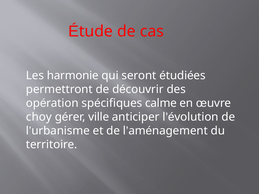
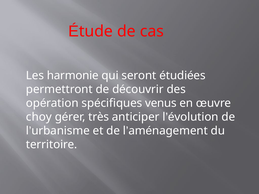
calme: calme -> venus (161, 103)
ville: ville -> très (99, 117)
